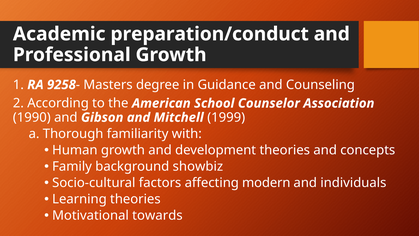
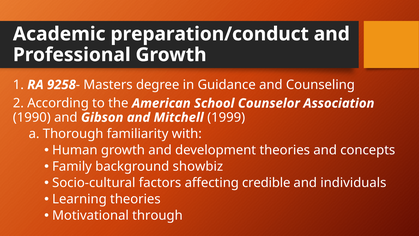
modern: modern -> credible (266, 183)
towards: towards -> through (157, 215)
